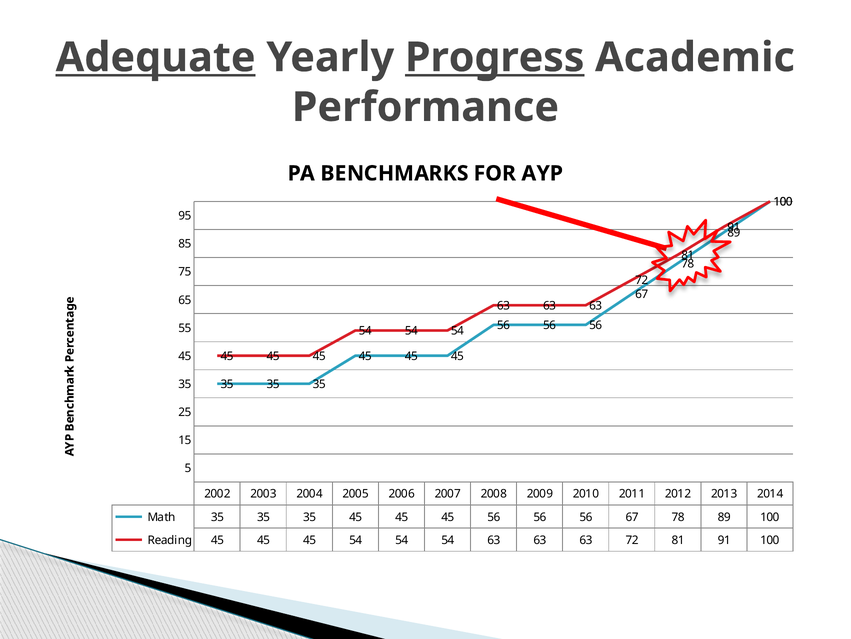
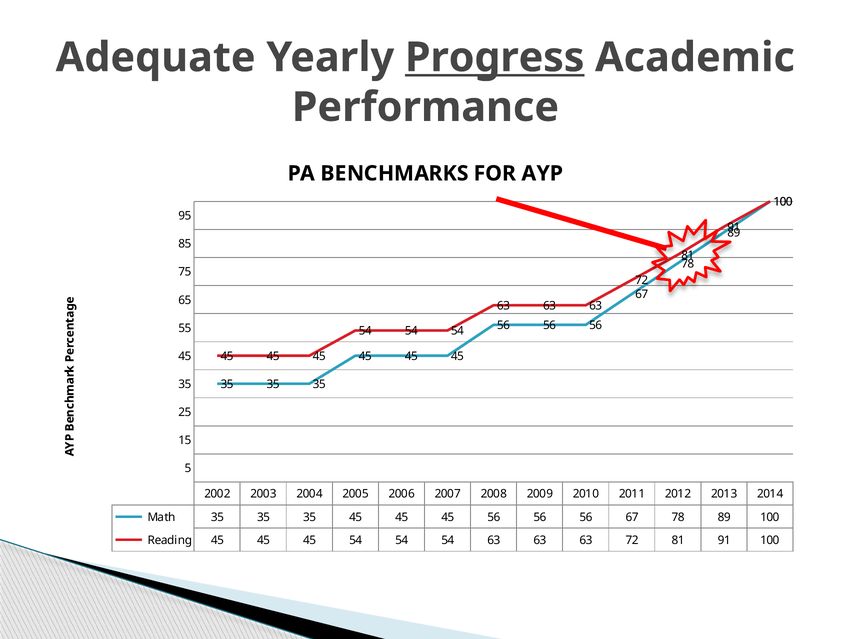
Adequate underline: present -> none (156, 57)
